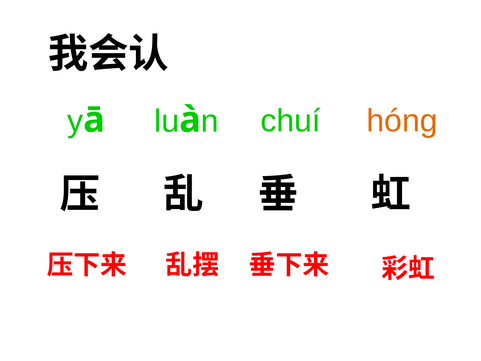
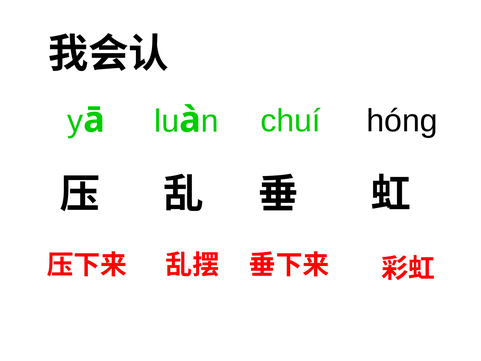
hóng colour: orange -> black (402, 121)
